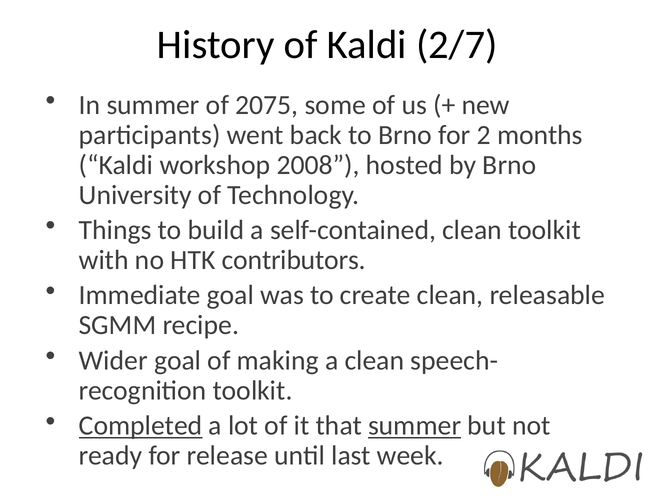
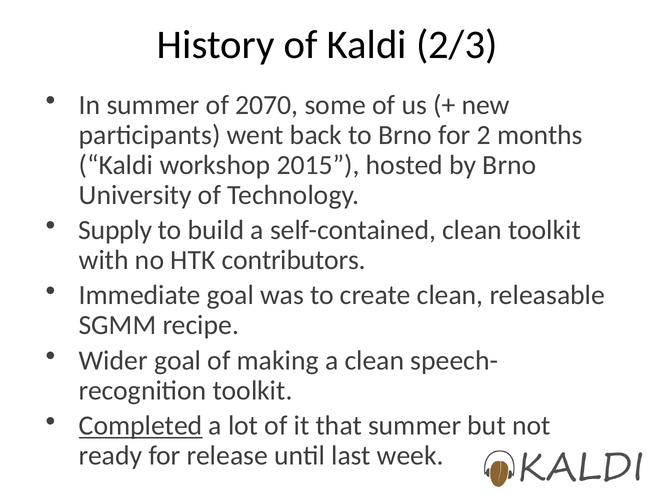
2/7: 2/7 -> 2/3 (457, 45)
2075: 2075 -> 2070 (267, 105)
2008: 2008 -> 2015 (318, 165)
Things: Things -> Supply (115, 230)
summer underline: present -> none (415, 426)
